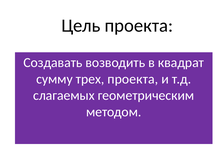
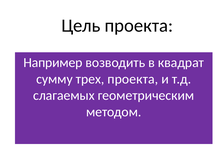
Создавать: Создавать -> Например (53, 63)
